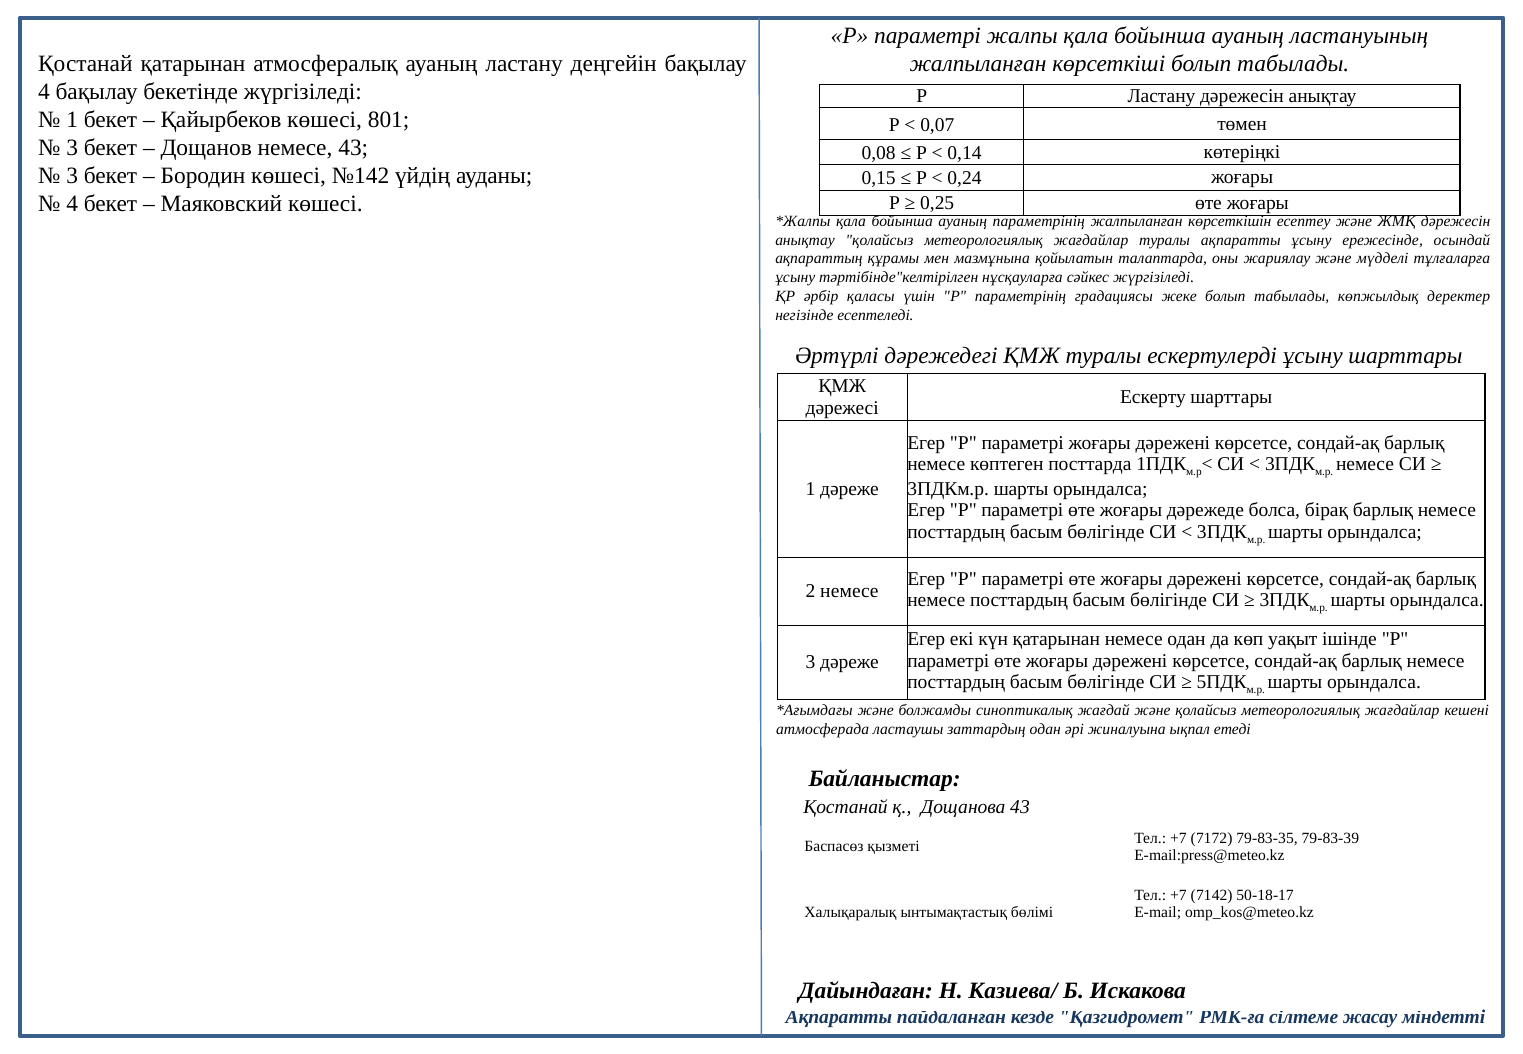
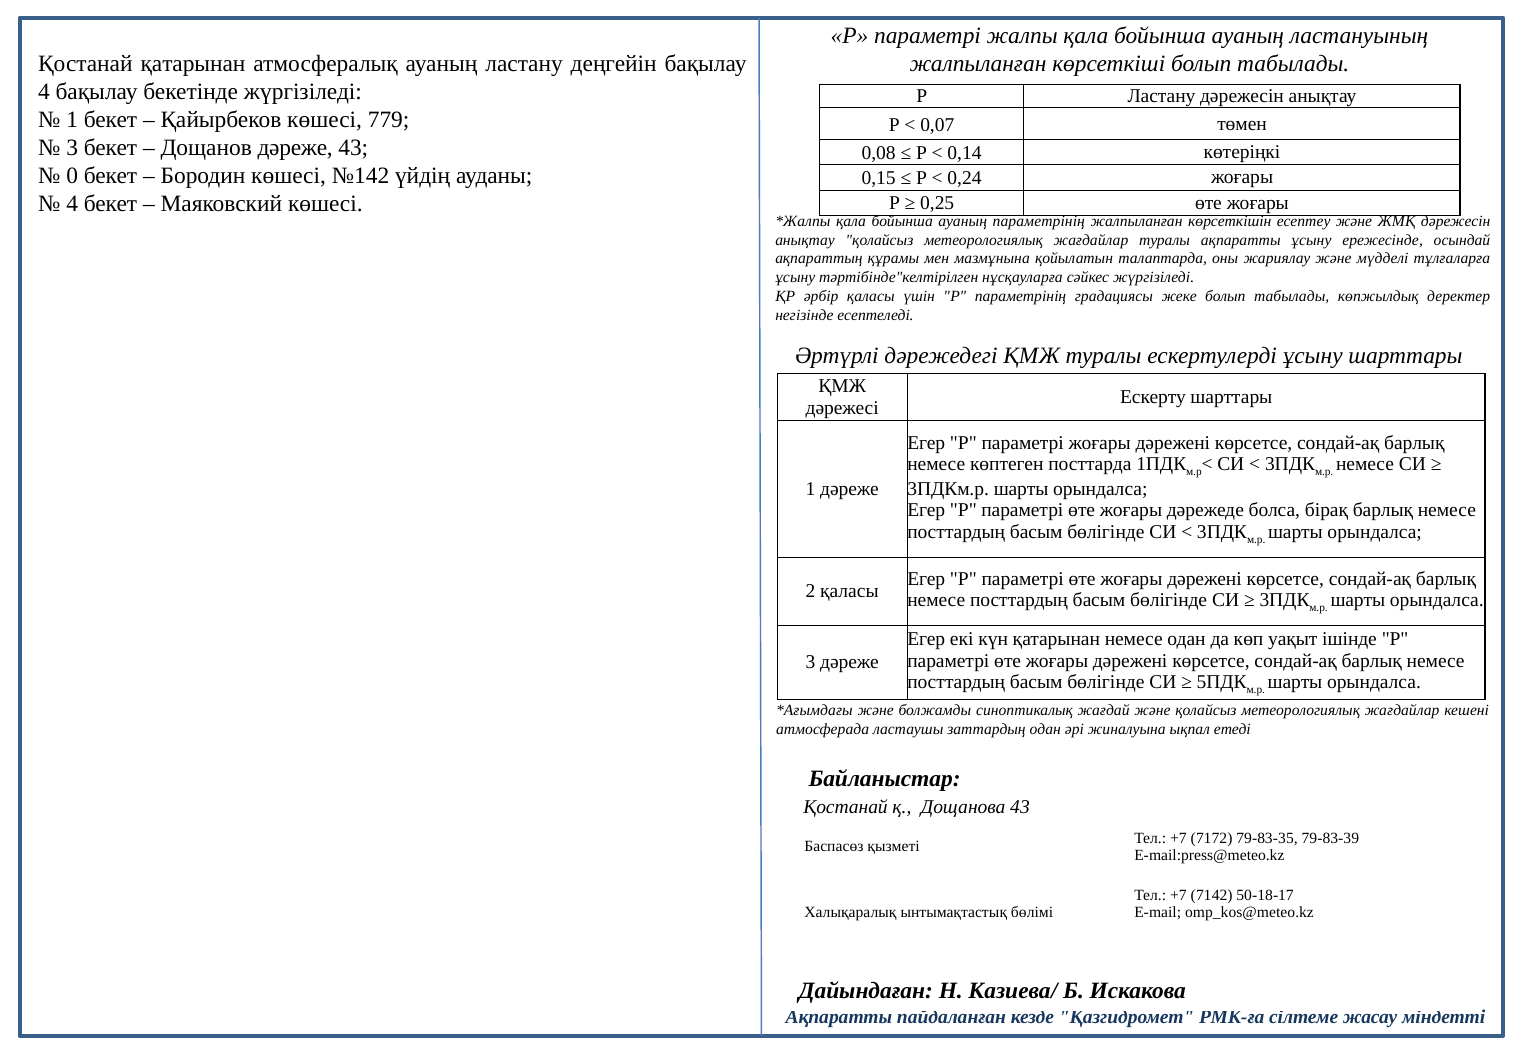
801: 801 -> 779 (389, 120)
Дощанов немесе: немесе -> дәреже (295, 148)
3: 3 -> 0 (72, 176)
2 немесе: немесе -> қаласы (849, 592)
